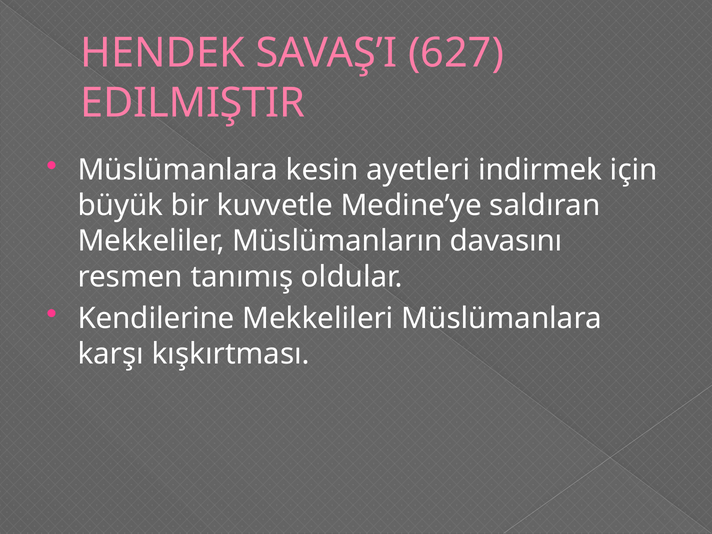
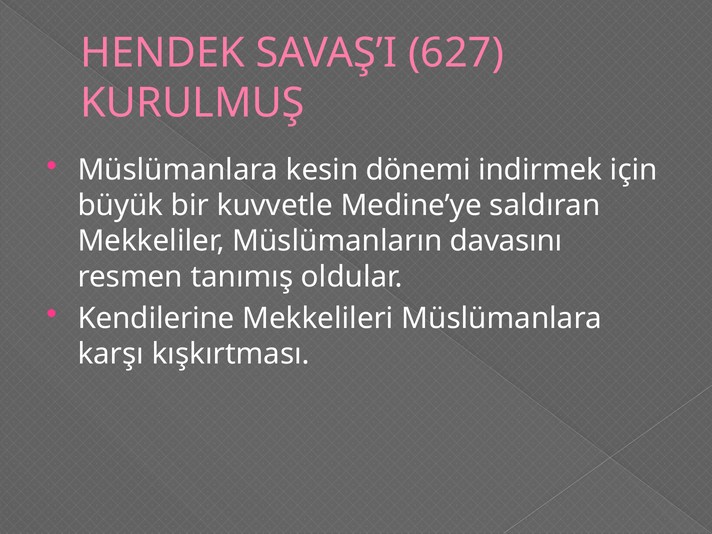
EDILMIŞTIR: EDILMIŞTIR -> KURULMUŞ (193, 103)
ayetleri: ayetleri -> dönemi (418, 170)
